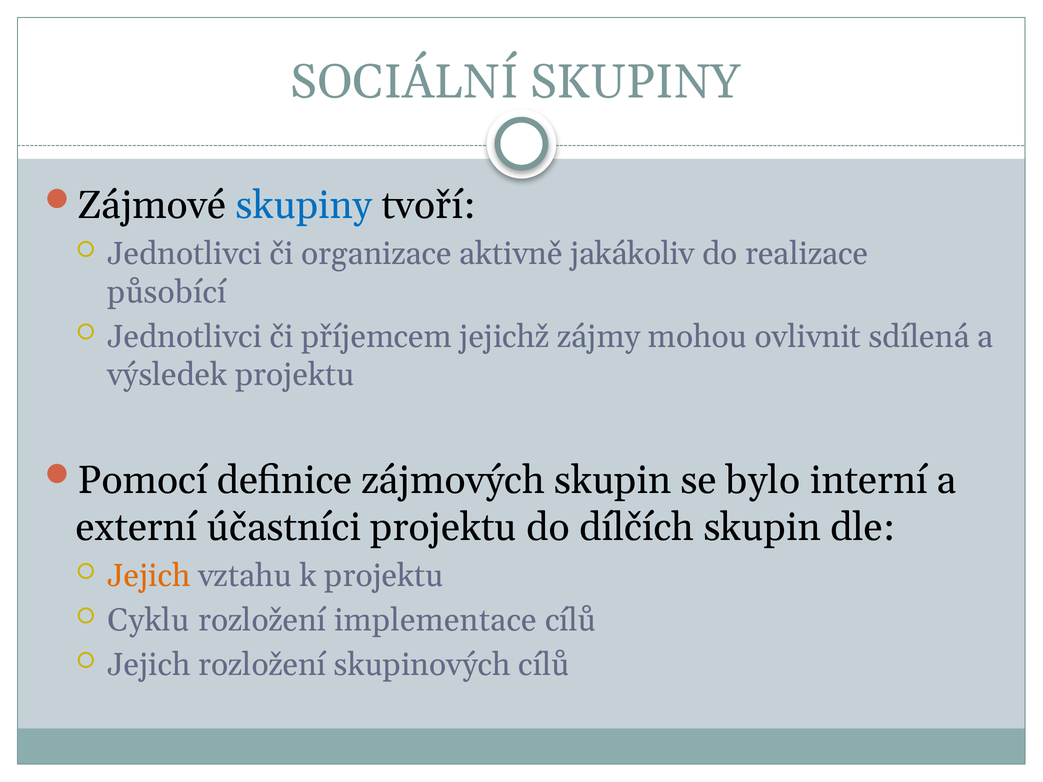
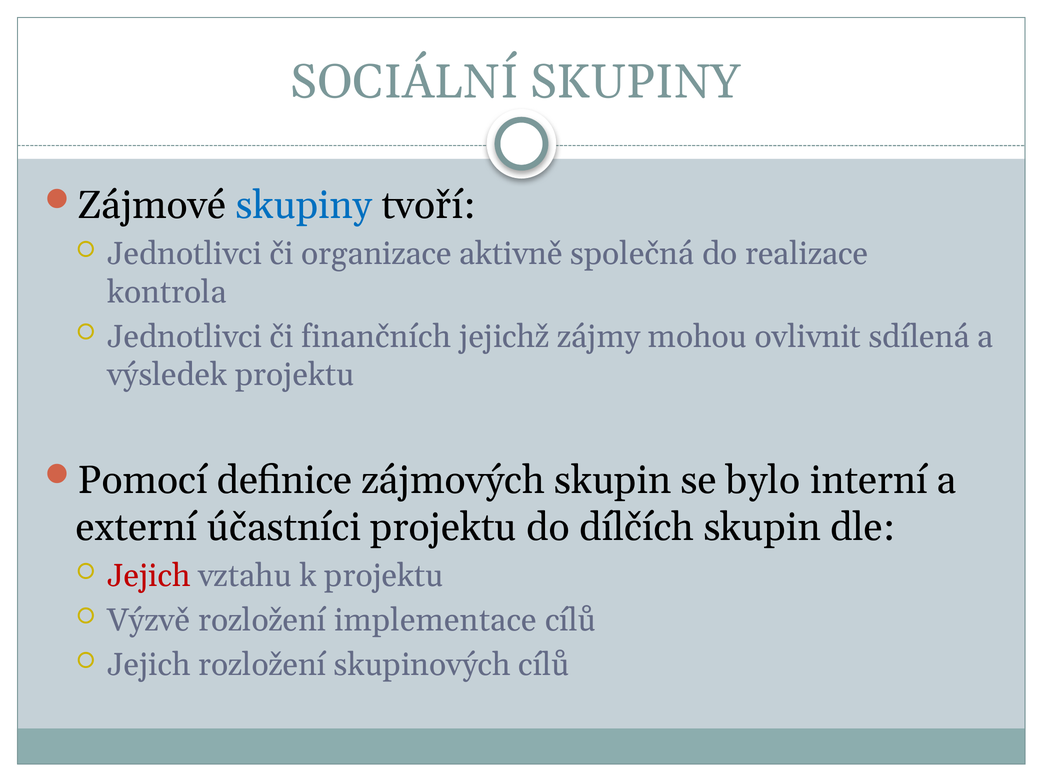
jakákoliv: jakákoliv -> společná (632, 254)
působící: působící -> kontrola (167, 292)
příjemcem: příjemcem -> finančních (376, 337)
Jejich colour: orange -> red (149, 576)
Cyklu: Cyklu -> Výzvě (149, 621)
